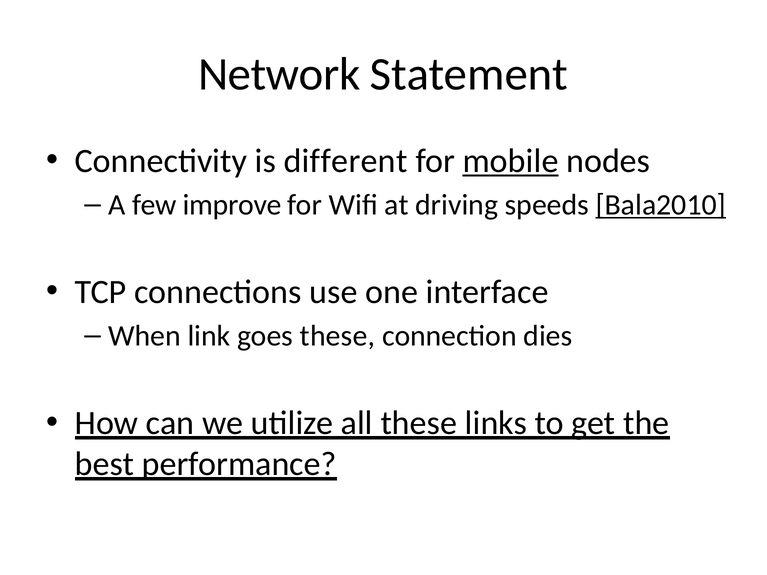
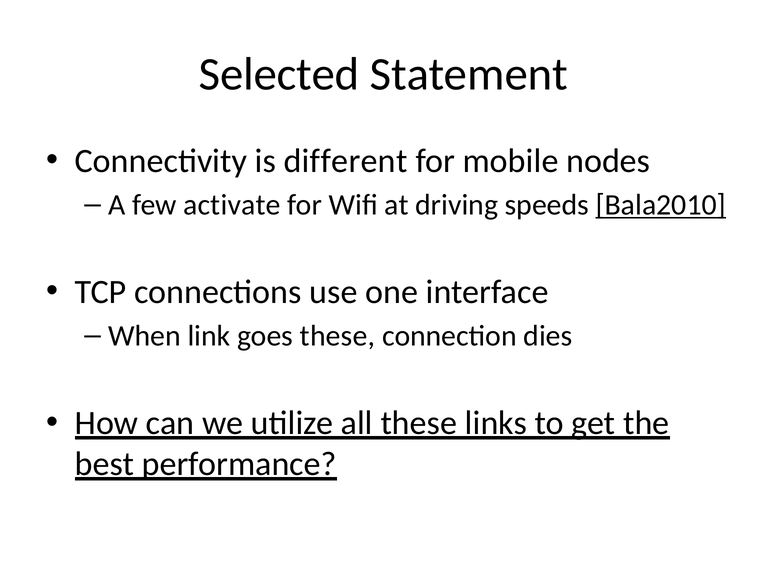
Network: Network -> Selected (279, 74)
mobile underline: present -> none (511, 161)
improve: improve -> activate (232, 205)
